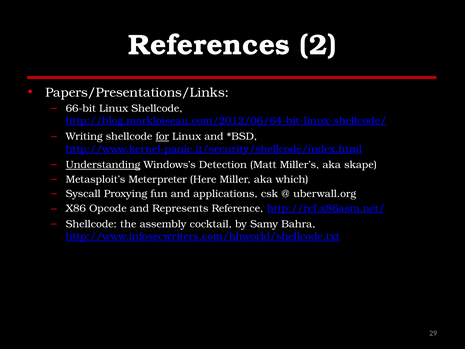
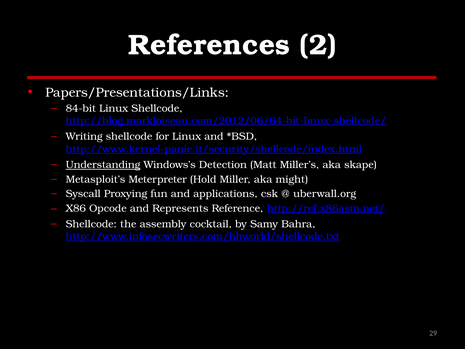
66-bit: 66-bit -> 84-bit (81, 108)
for underline: present -> none (162, 136)
Here: Here -> Hold (203, 179)
which: which -> might (292, 179)
